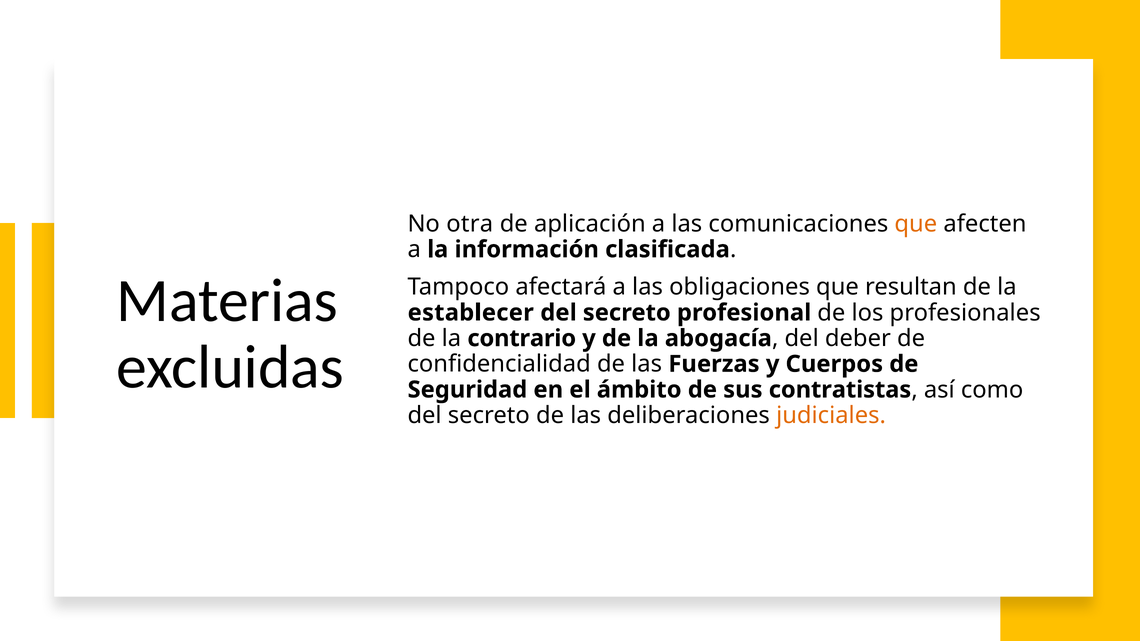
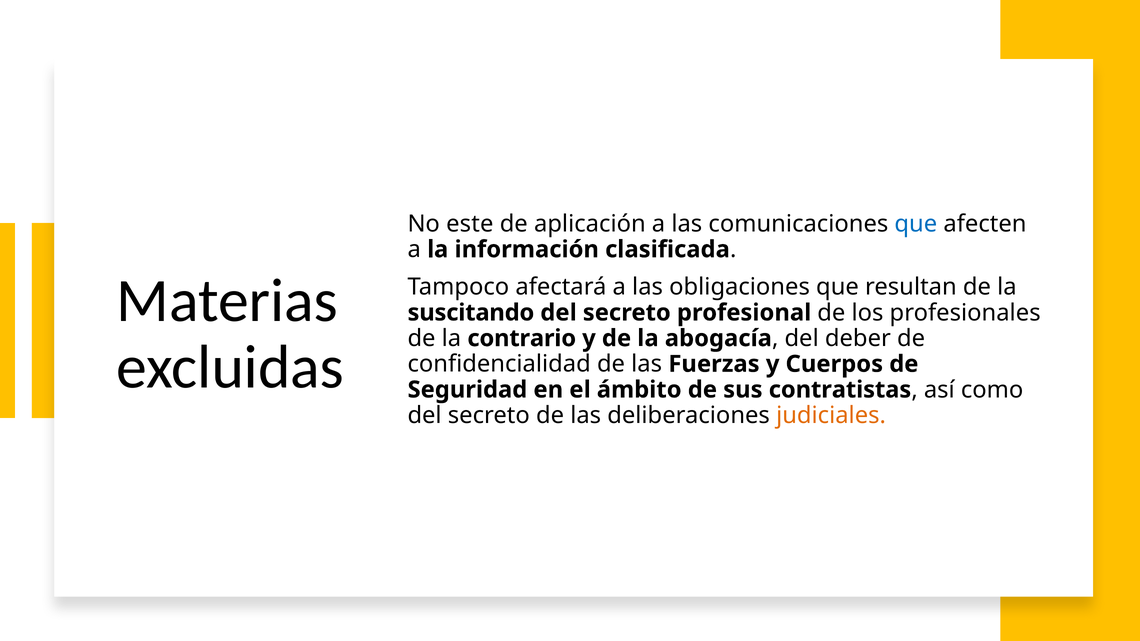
otra: otra -> este (470, 224)
que colour: orange -> blue (916, 224)
establecer: establecer -> suscitando (471, 313)
